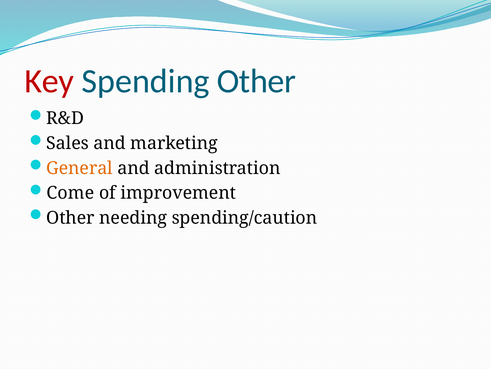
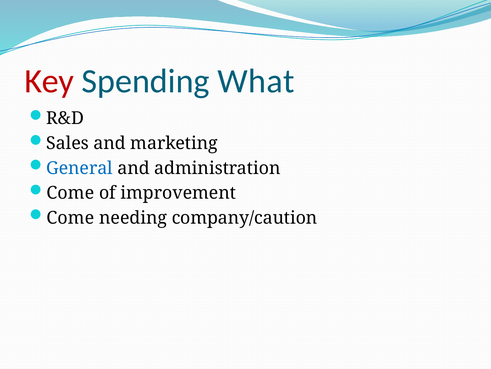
Spending Other: Other -> What (256, 81)
General colour: orange -> blue (80, 168)
Other: Other -> Come (70, 217)
spending/caution: spending/caution -> company/caution (245, 217)
